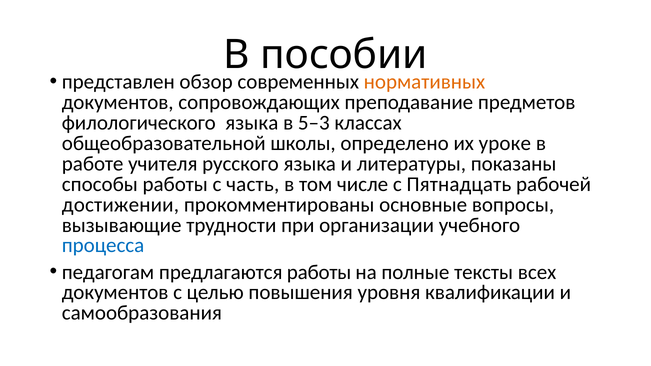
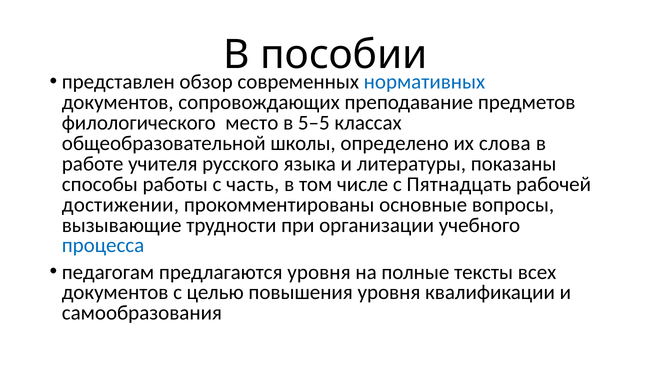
нормативных colour: orange -> blue (424, 82)
филологического языка: языка -> место (252, 123)
5–3: 5–3 -> 5–5 (314, 123)
уроке: уроке -> слова (505, 143)
предлагаются работы: работы -> уровня (319, 272)
